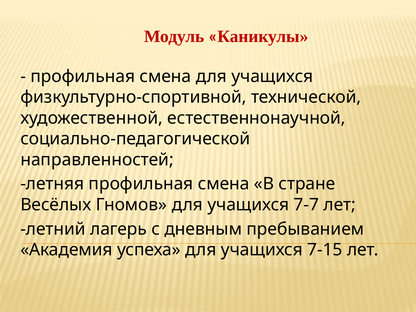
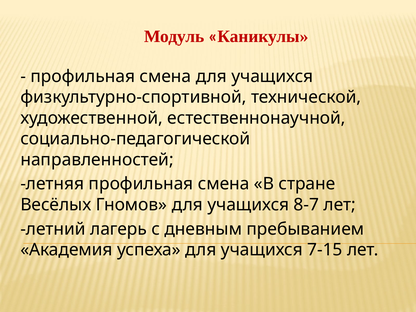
7-7: 7-7 -> 8-7 (306, 205)
